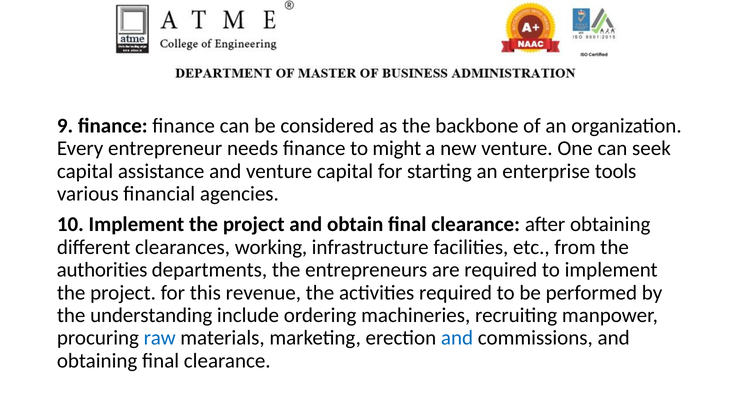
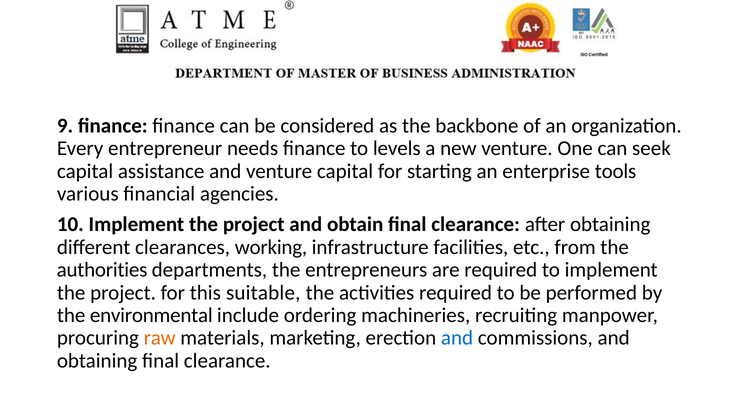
might: might -> levels (397, 149)
revenue: revenue -> suitable (263, 293)
understanding: understanding -> environmental (151, 315)
raw colour: blue -> orange (160, 338)
